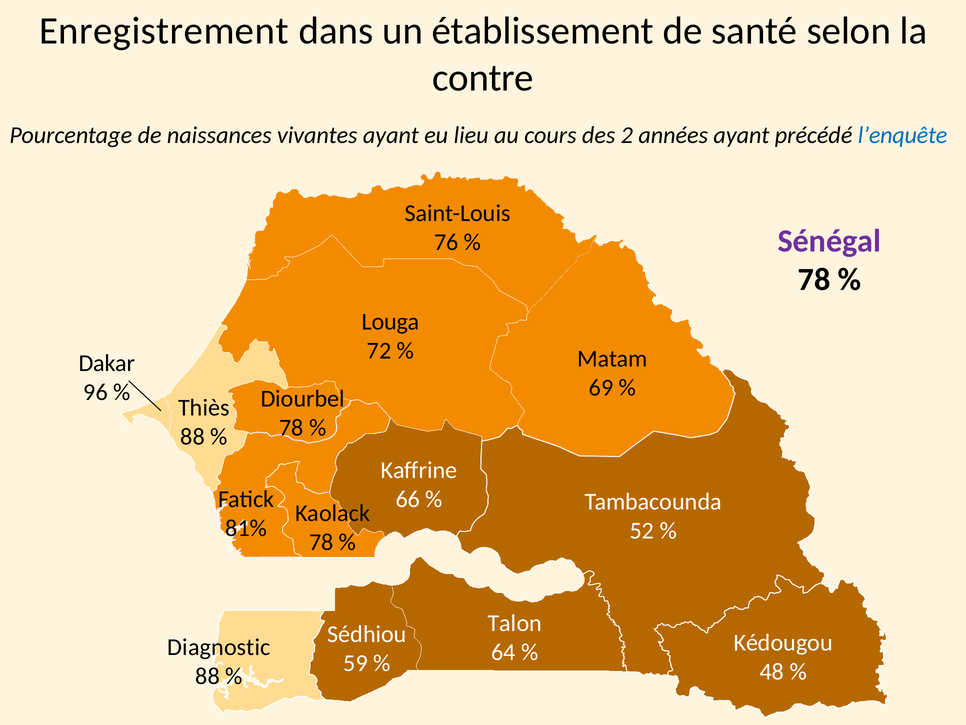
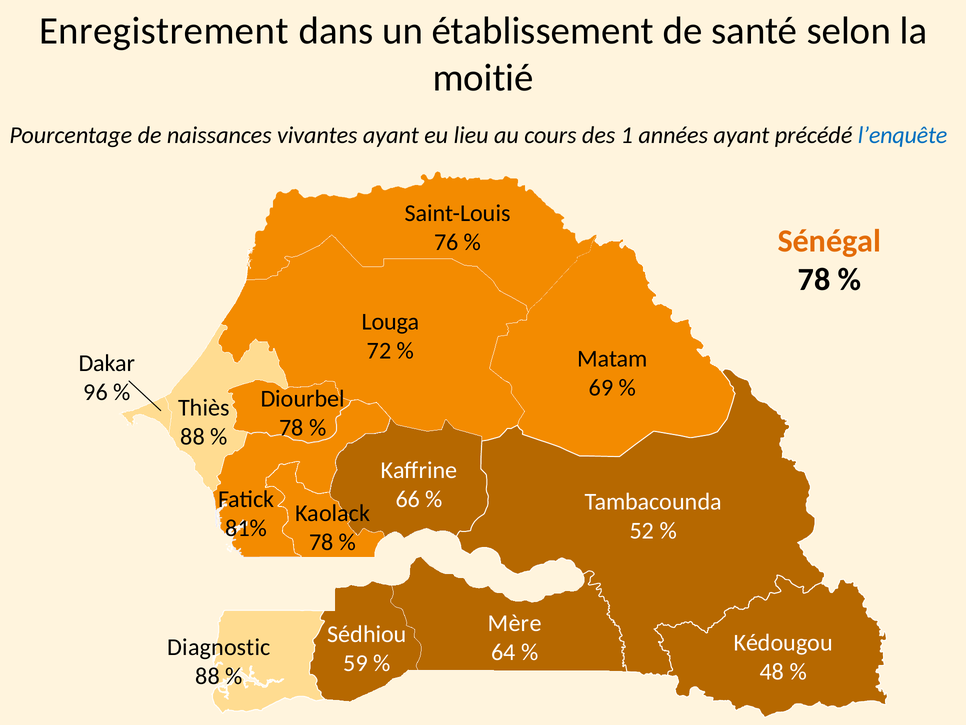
contre: contre -> moitié (483, 78)
2: 2 -> 1 (627, 135)
Sénégal colour: purple -> orange (829, 241)
Talon: Talon -> Mère (515, 623)
